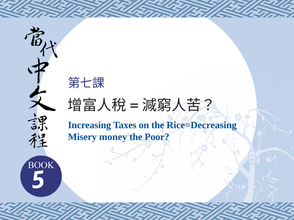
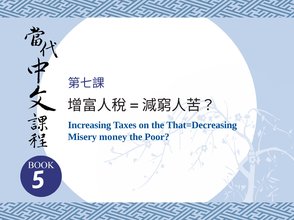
Rice=Decreasing: Rice=Decreasing -> That=Decreasing (202, 125)
